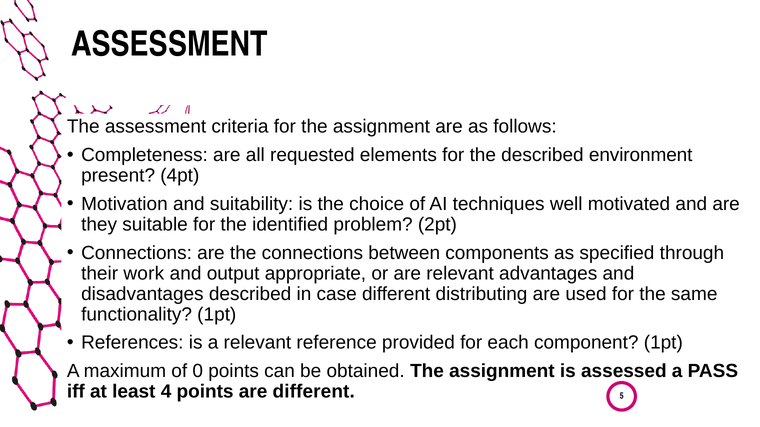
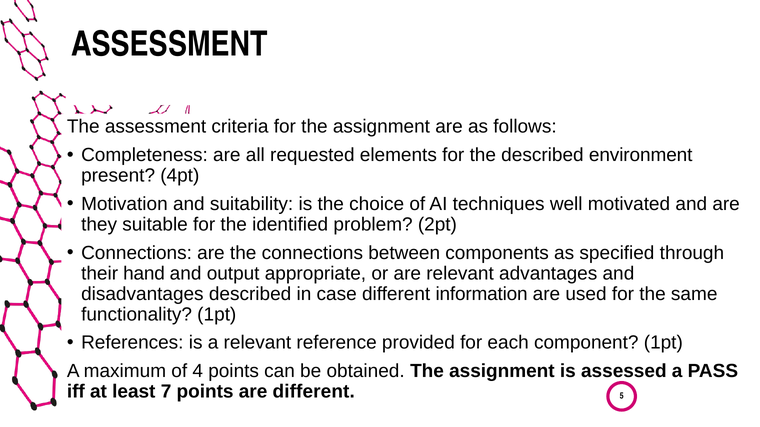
work: work -> hand (144, 274)
distributing: distributing -> information (482, 294)
0: 0 -> 4 (198, 371)
4: 4 -> 7 (166, 392)
